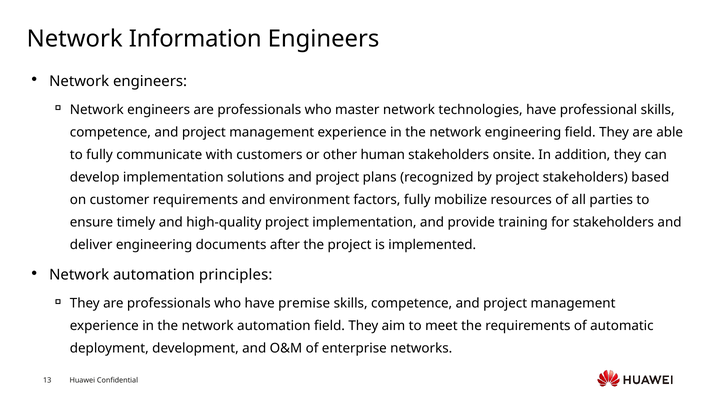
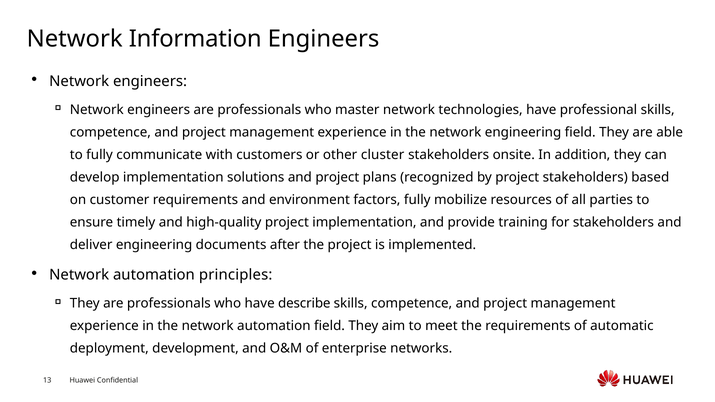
human: human -> cluster (383, 155)
premise: premise -> describe (304, 304)
